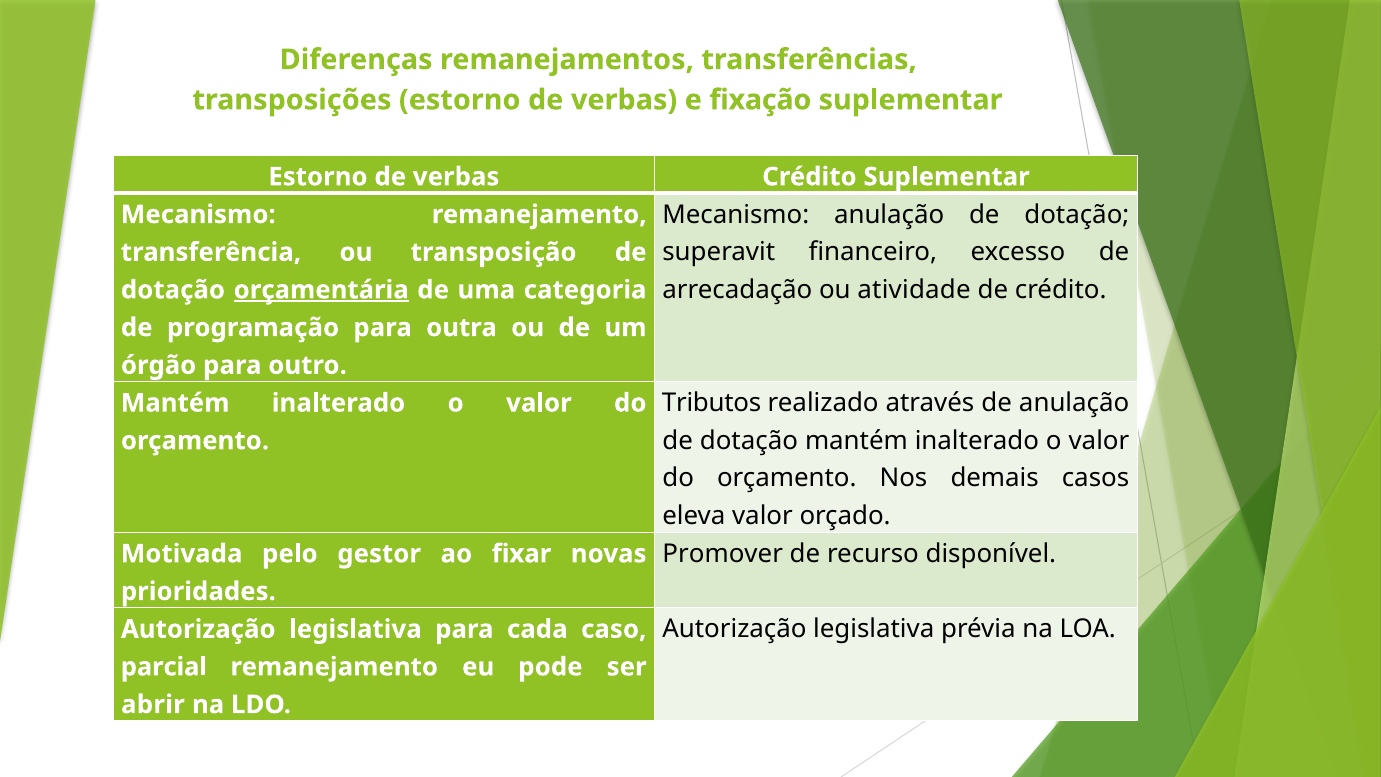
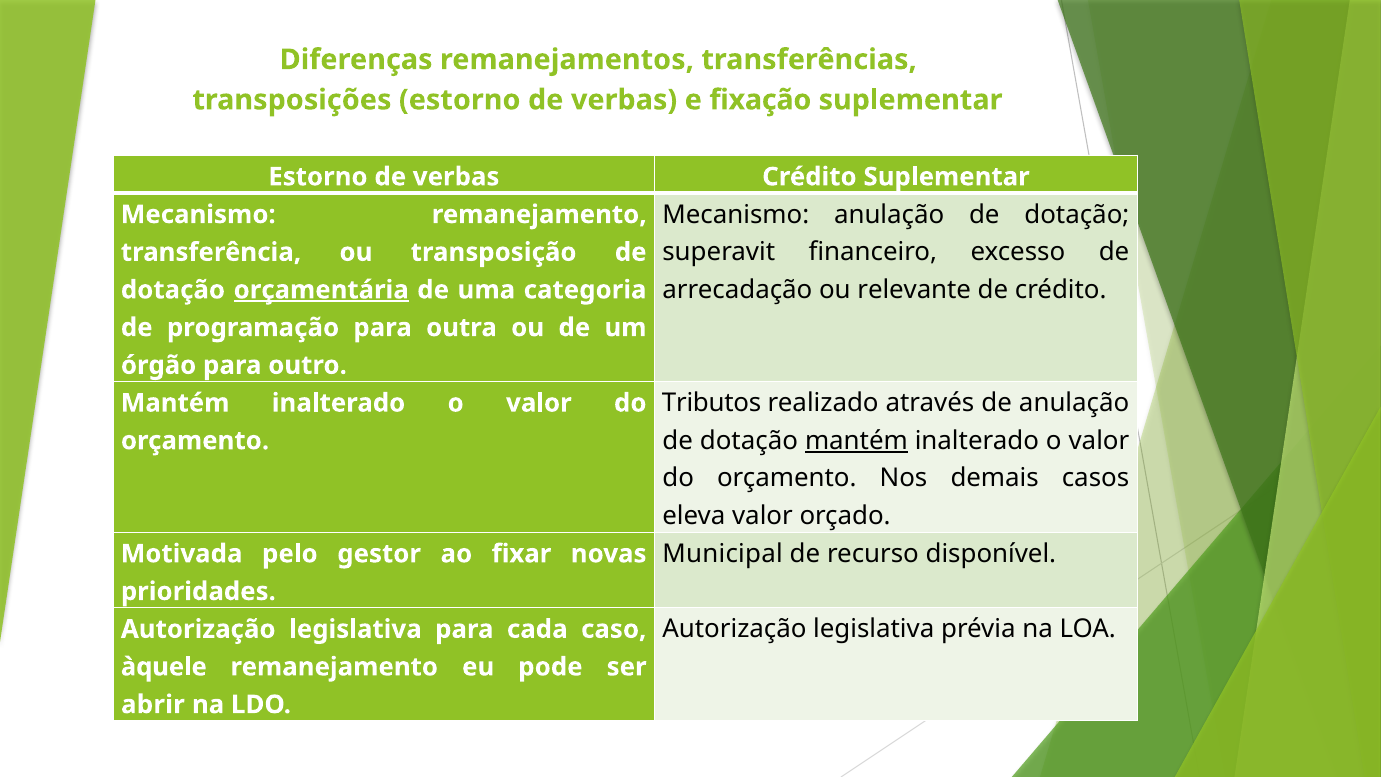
atividade: atividade -> relevante (914, 290)
mantém underline: none -> present (856, 441)
Promover: Promover -> Municipal (723, 554)
parcial: parcial -> àquele (164, 667)
